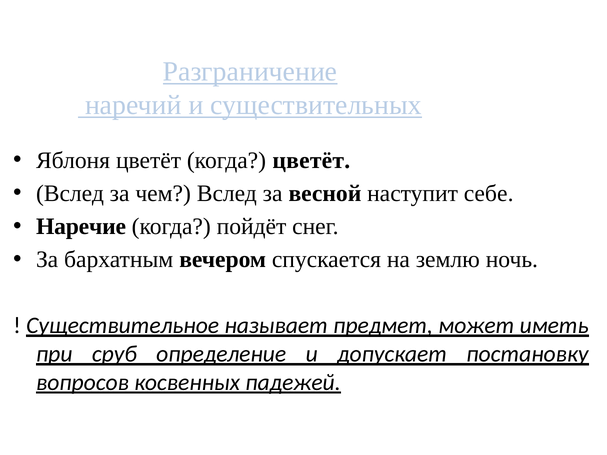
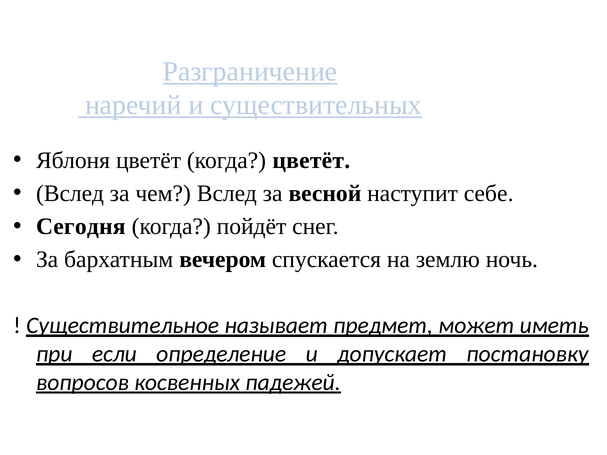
Наречие: Наречие -> Сегодня (81, 227)
сруб: сруб -> если (114, 354)
